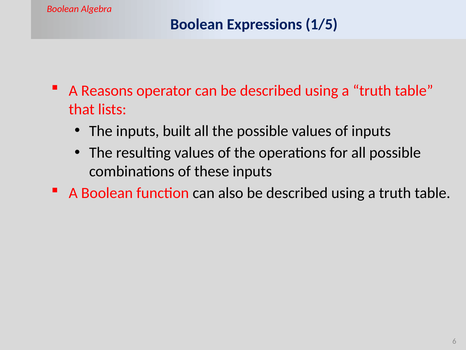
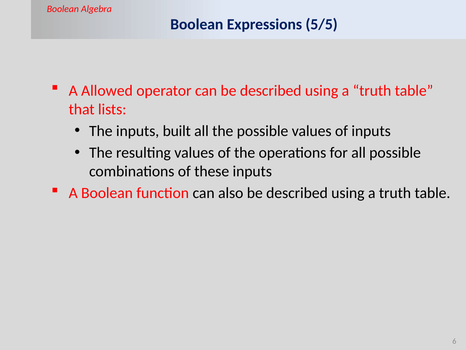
1/5: 1/5 -> 5/5 (322, 24)
Reasons: Reasons -> Allowed (107, 90)
